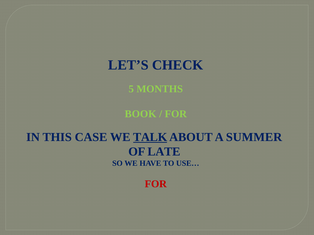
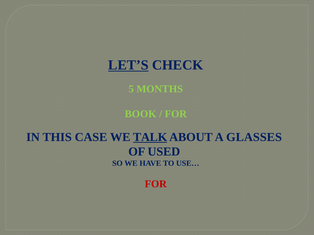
LET’S underline: none -> present (128, 65)
SUMMER: SUMMER -> GLASSES (254, 137)
LATE: LATE -> USED (164, 152)
